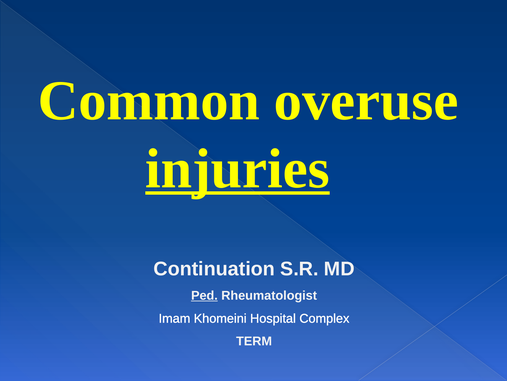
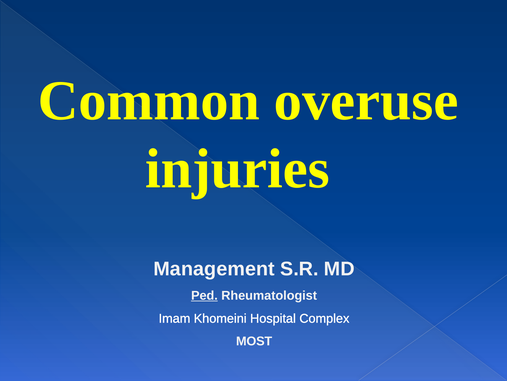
injuries underline: present -> none (238, 168)
Continuation: Continuation -> Management (214, 269)
TERM: TERM -> MOST (254, 341)
